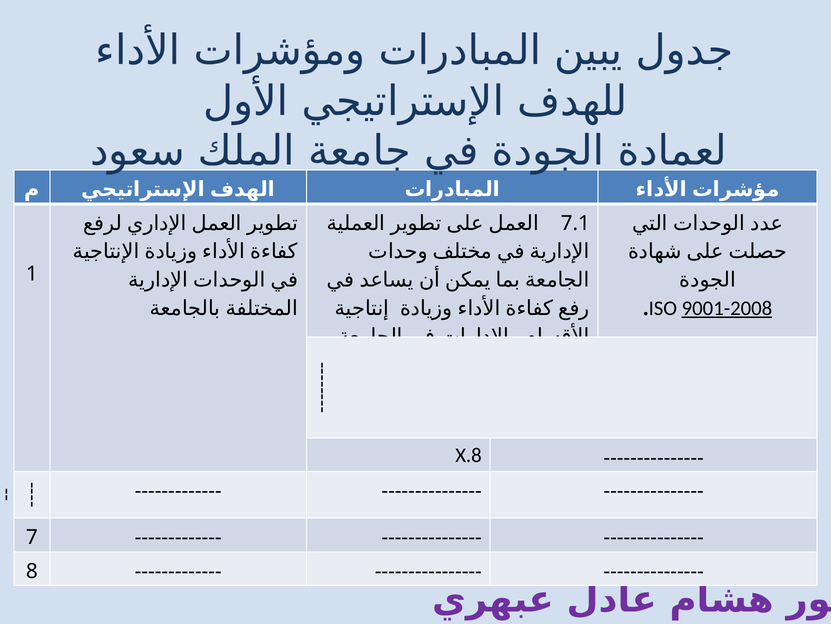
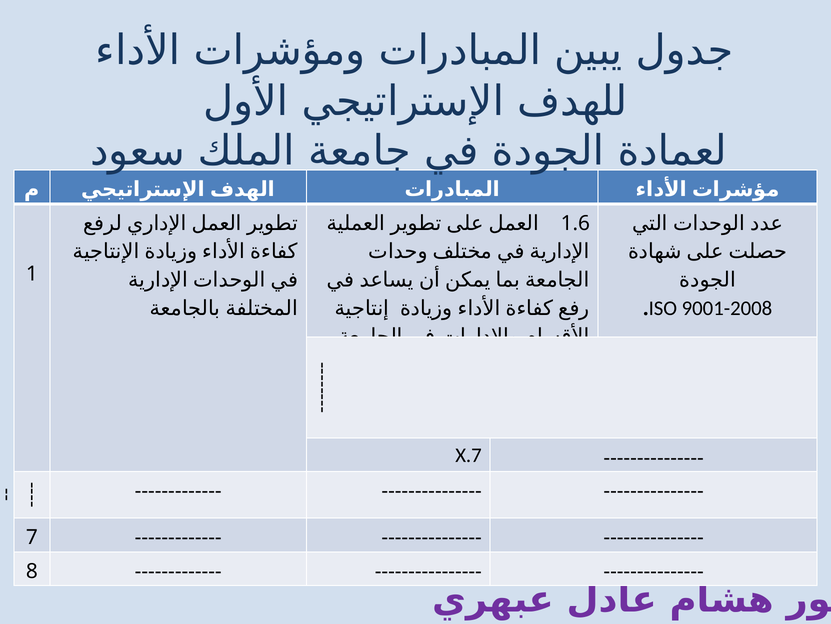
7.1: 7.1 -> 1.6 (575, 223)
9001-2008 underline: present -> none (727, 308)
X.8: X.8 -> X.7 (468, 455)
